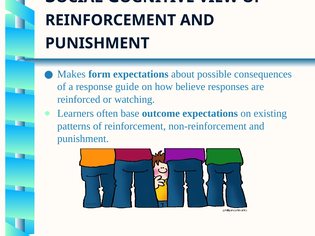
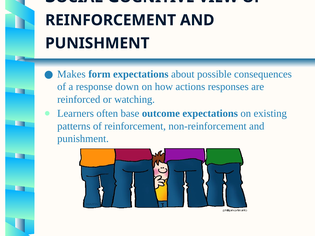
guide: guide -> down (127, 87)
believe: believe -> actions (190, 87)
